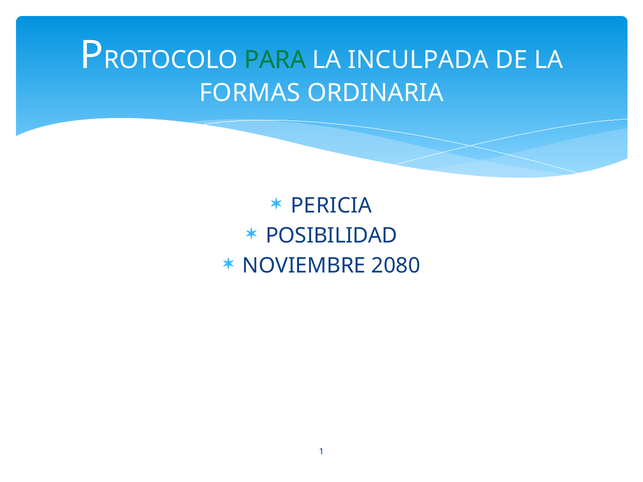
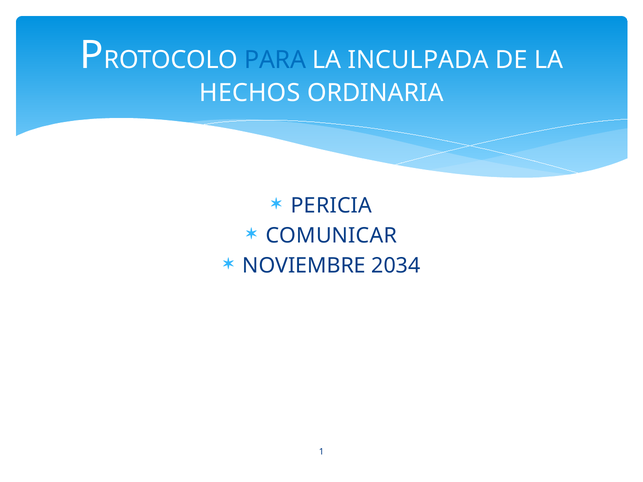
PARA colour: green -> blue (275, 60)
FORMAS: FORMAS -> HECHOS (250, 93)
POSIBILIDAD: POSIBILIDAD -> COMUNICAR (331, 236)
2080: 2080 -> 2034 (396, 266)
